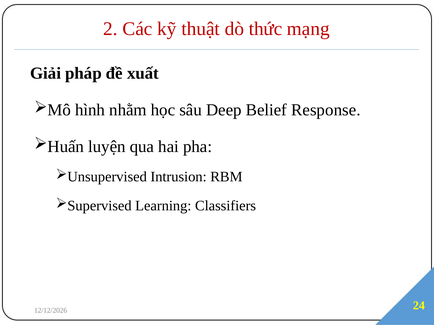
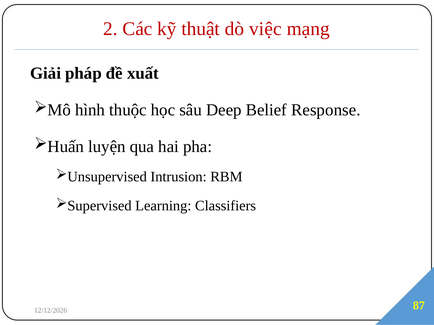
thức: thức -> việc (265, 29)
nhằm: nhằm -> thuộc (128, 110)
24: 24 -> 87 (419, 306)
